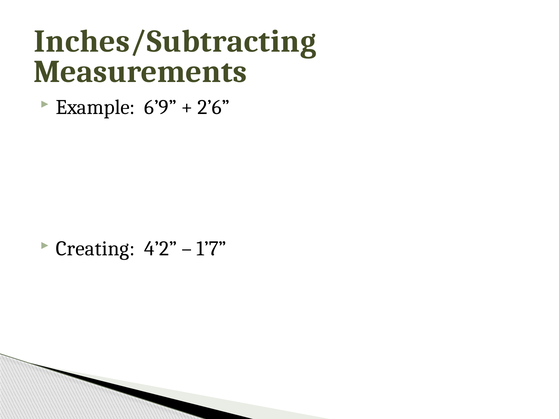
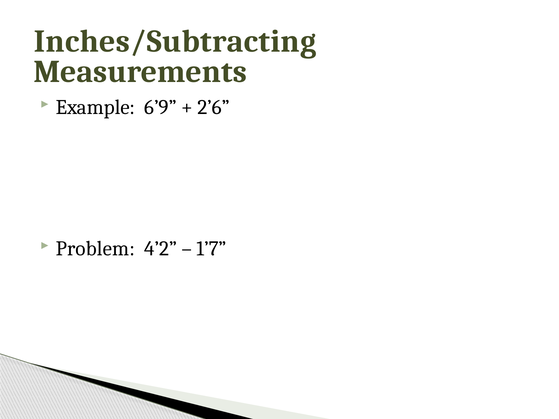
Creating: Creating -> Problem (95, 249)
